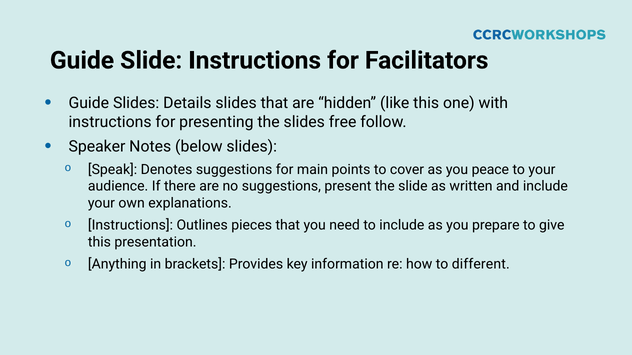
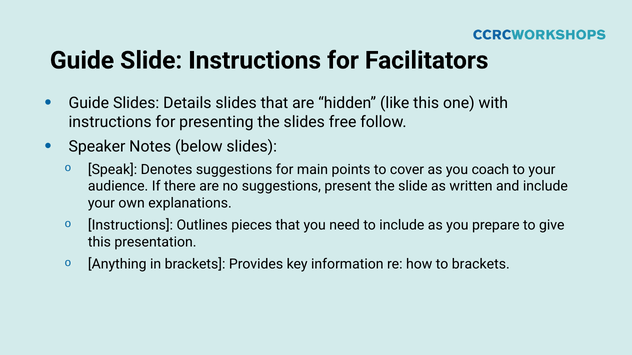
peace: peace -> coach (490, 170)
to different: different -> brackets (481, 265)
